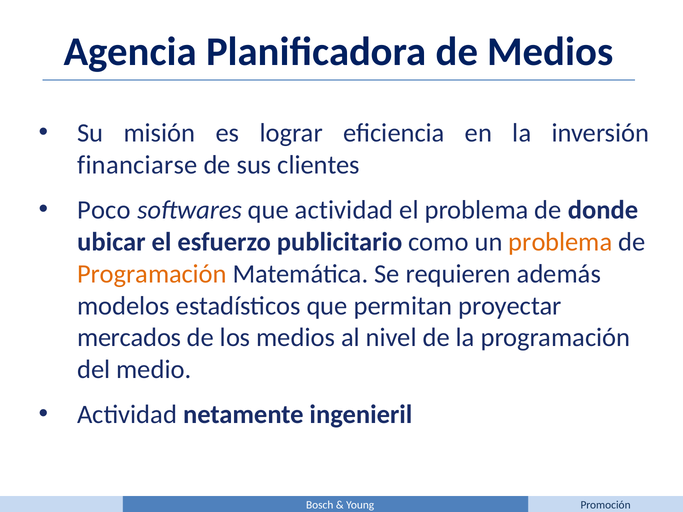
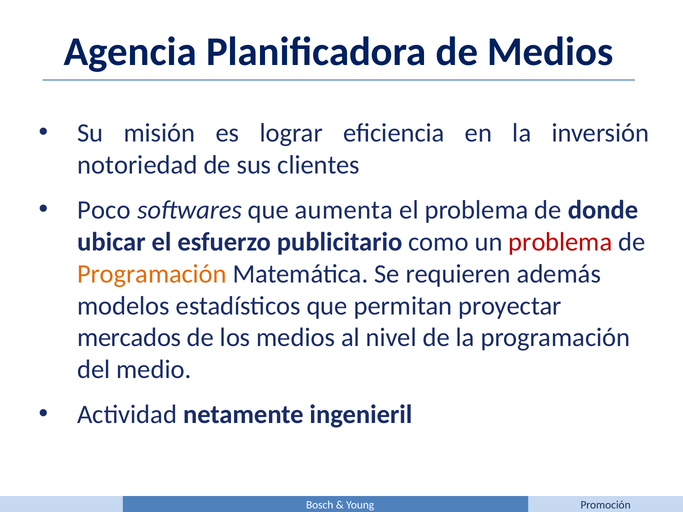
financiarse: financiarse -> notoriedad (137, 165)
que actividad: actividad -> aumenta (344, 210)
problema colour: orange -> red (560, 242)
